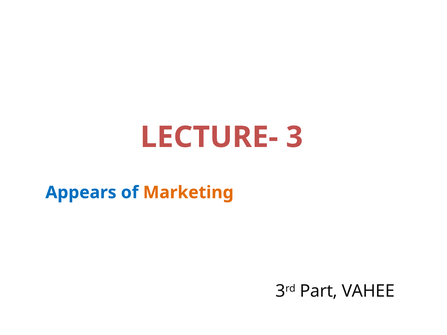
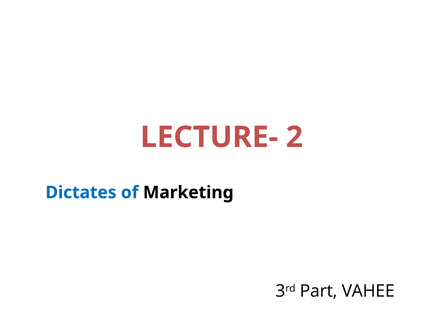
3: 3 -> 2 (294, 137)
Appears: Appears -> Dictates (81, 193)
Marketing colour: orange -> black (188, 193)
